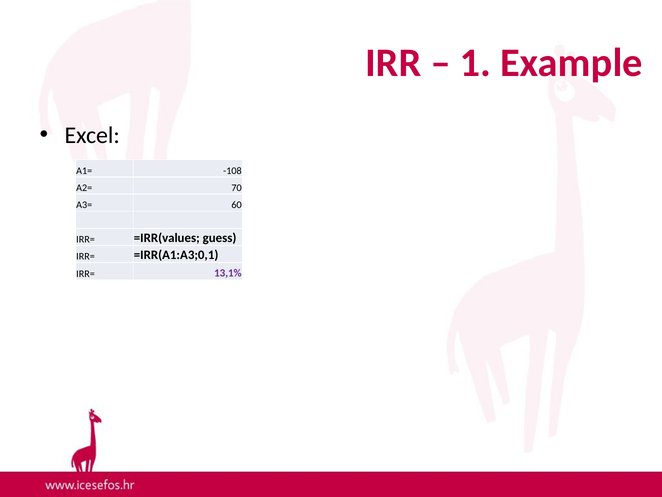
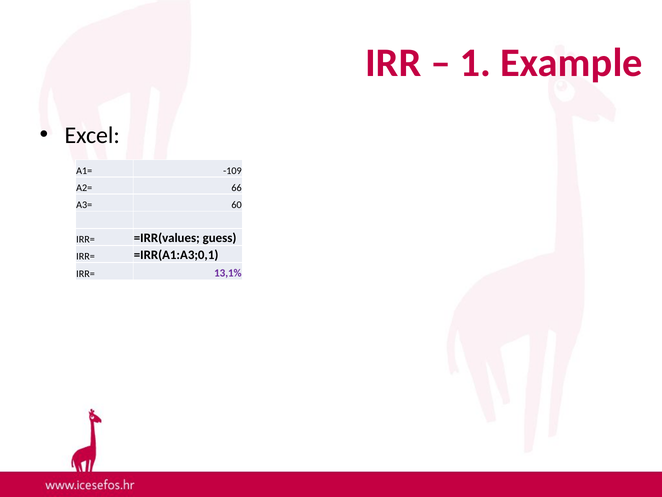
-108: -108 -> -109 (232, 171)
70: 70 -> 66 (237, 188)
